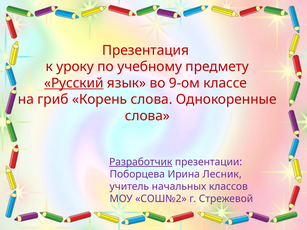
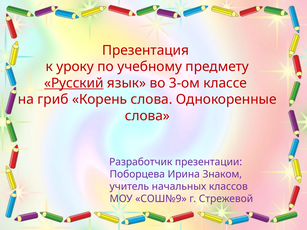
9-ом: 9-ом -> 3-ом (184, 83)
Разработчик underline: present -> none (141, 162)
Лесник: Лесник -> Знаком (222, 174)
СОШ№2: СОШ№2 -> СОШ№9 (161, 199)
